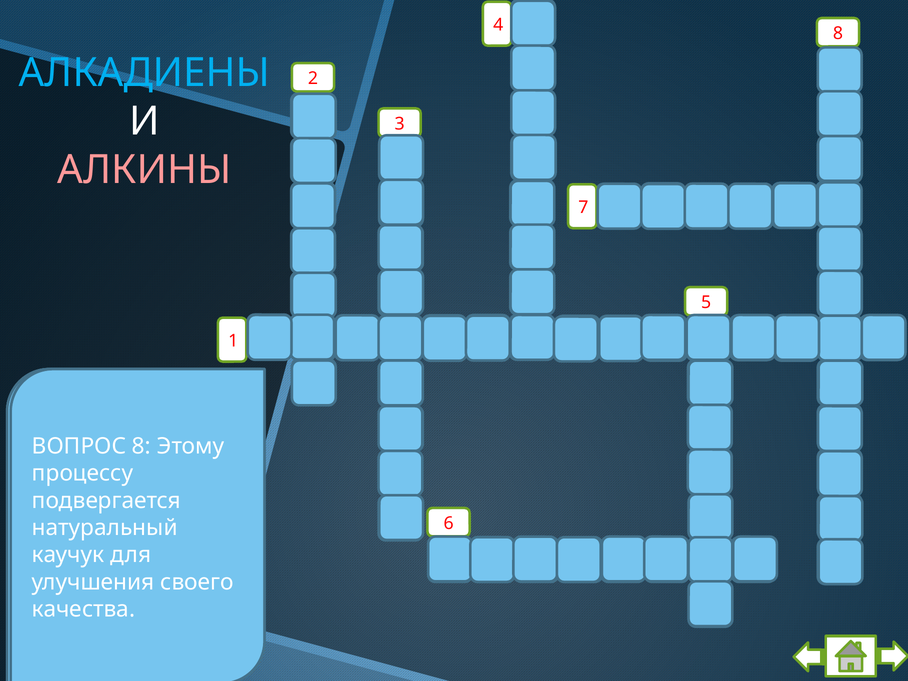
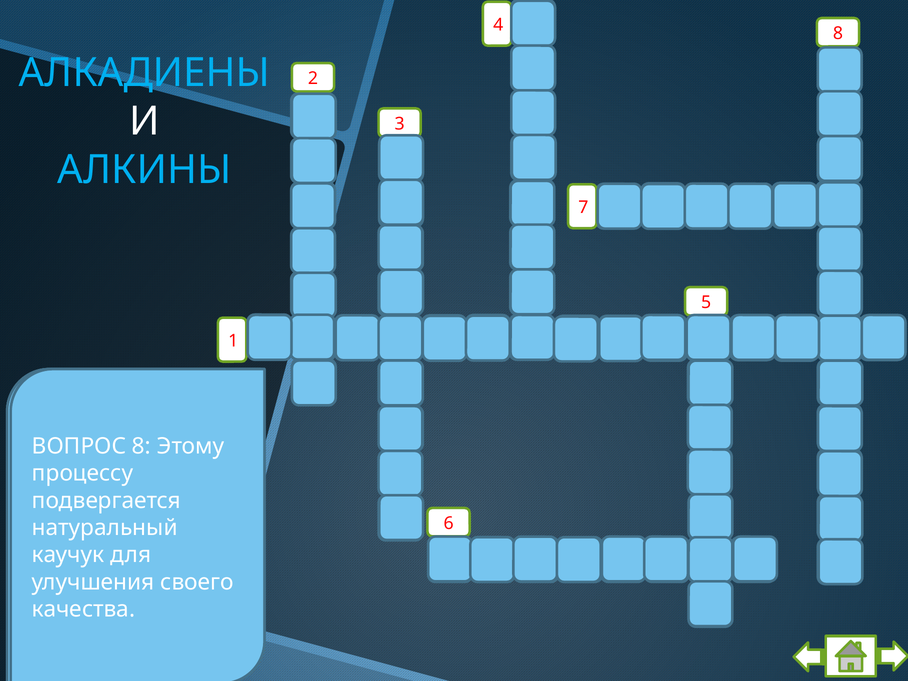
АЛКИНЫ colour: pink -> light blue (144, 170)
